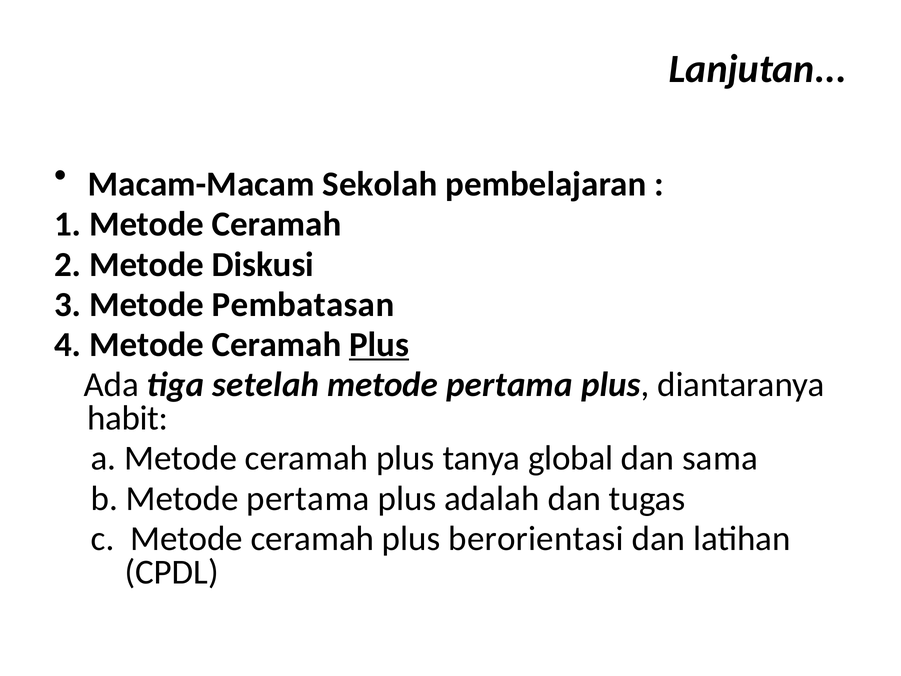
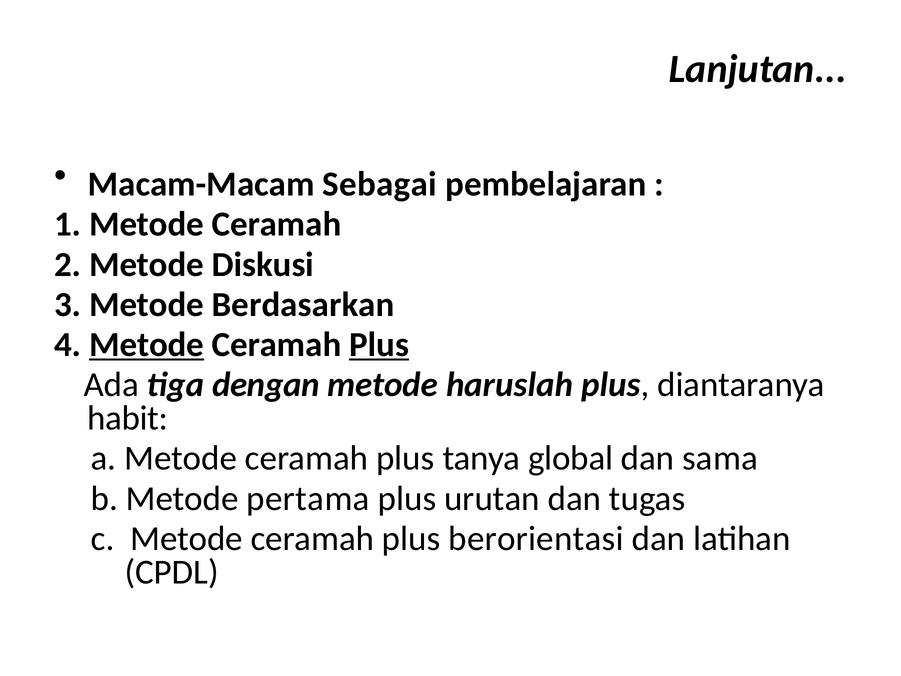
Sekolah: Sekolah -> Sebagai (380, 184)
Pembatasan: Pembatasan -> Berdasarkan (303, 304)
Metode underline: none -> present (147, 344)
setelah: setelah -> dengan (266, 385)
pertama: pertama -> haruslah (510, 385)
adalah: adalah -> urutan (492, 498)
